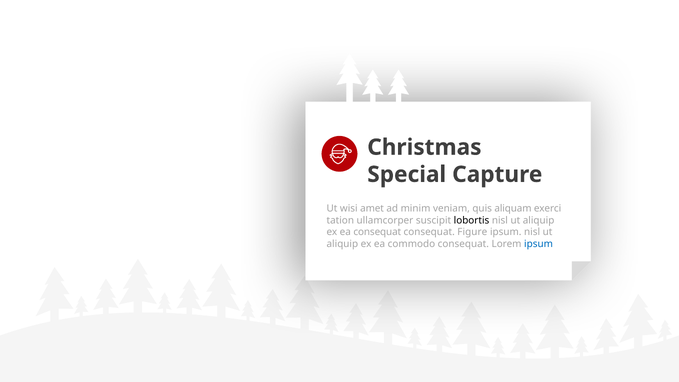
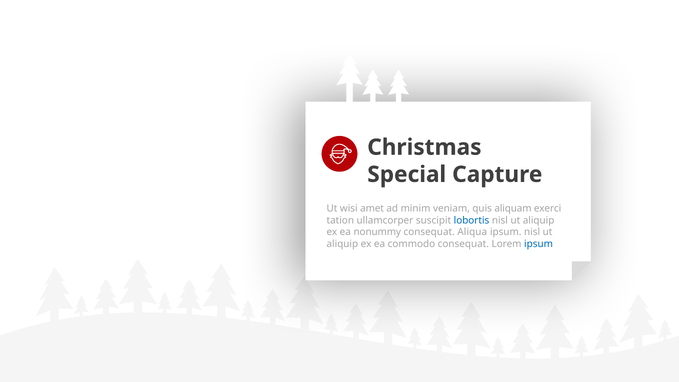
lobortis colour: black -> blue (472, 220)
ea consequat: consequat -> nonummy (377, 232)
Figure: Figure -> Aliqua (472, 232)
